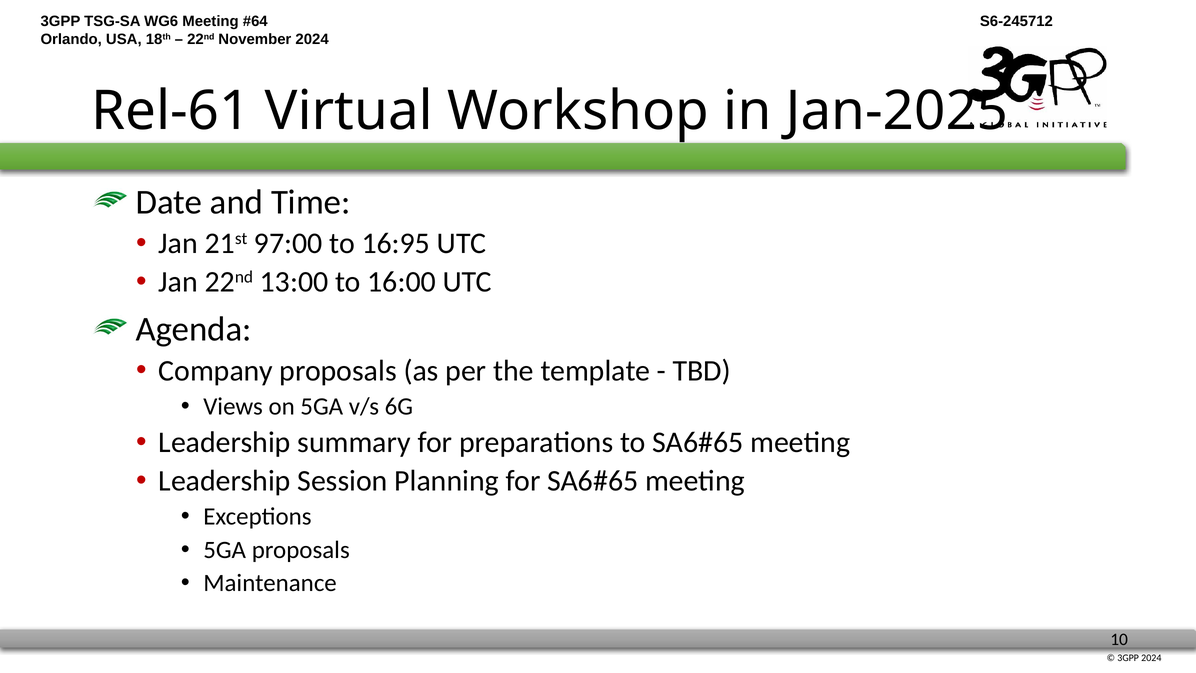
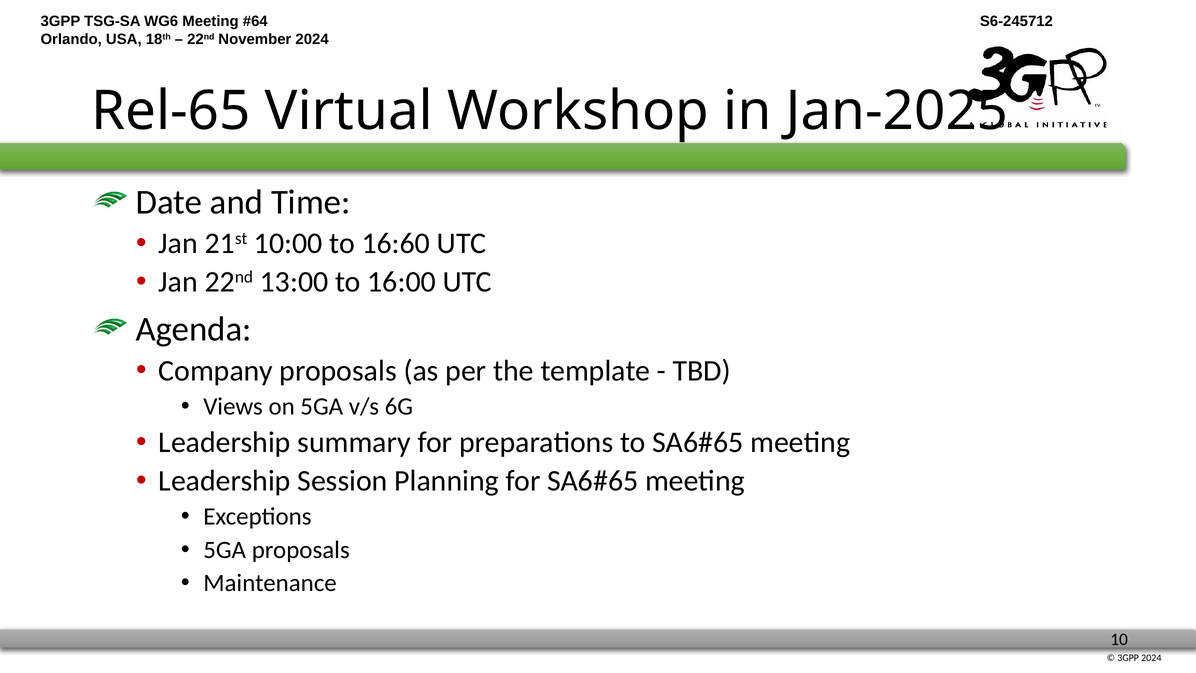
Rel-61: Rel-61 -> Rel-65 (171, 111)
97:00: 97:00 -> 10:00 (288, 243)
16:95: 16:95 -> 16:60 (396, 243)
